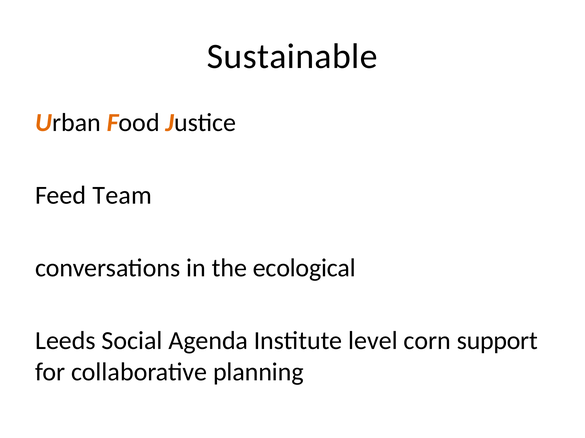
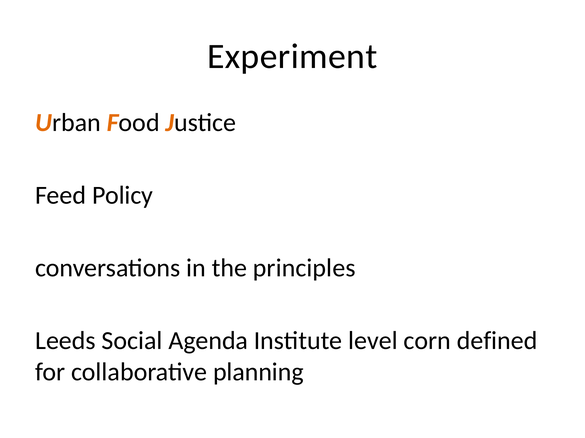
Sustainable: Sustainable -> Experiment (292, 57)
Team: Team -> Policy (122, 196)
ecological: ecological -> principles (304, 268)
support: support -> defined (497, 341)
